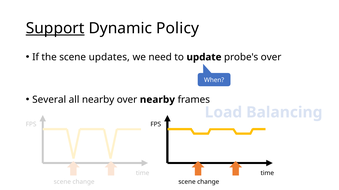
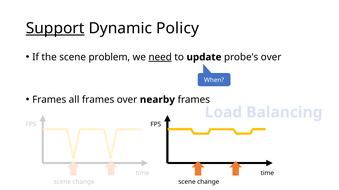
updates: updates -> problem (109, 57)
need underline: none -> present (160, 57)
Several: Several -> Frames (49, 100)
all nearby: nearby -> frames (98, 100)
